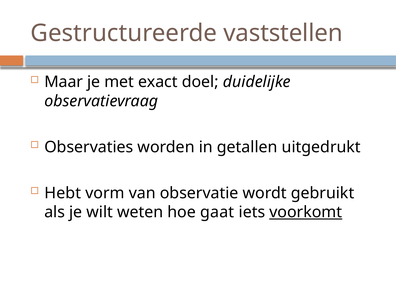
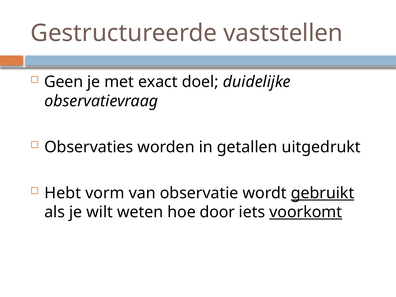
Maar: Maar -> Geen (64, 82)
gebruikt underline: none -> present (323, 193)
gaat: gaat -> door (217, 212)
